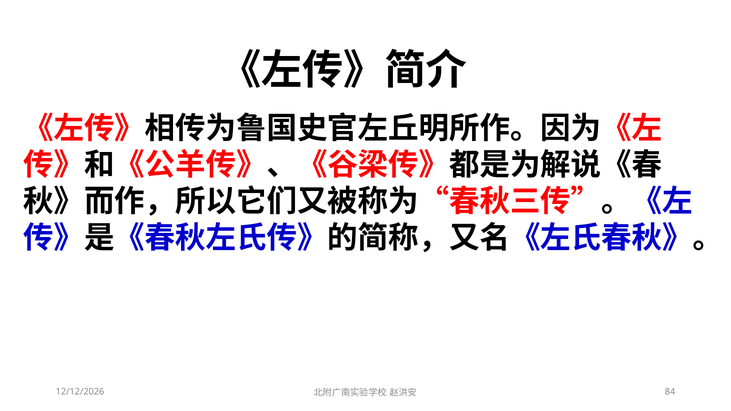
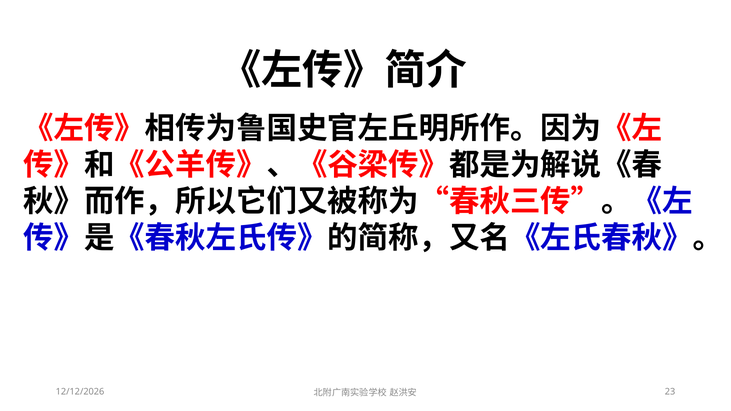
84: 84 -> 23 (670, 392)
